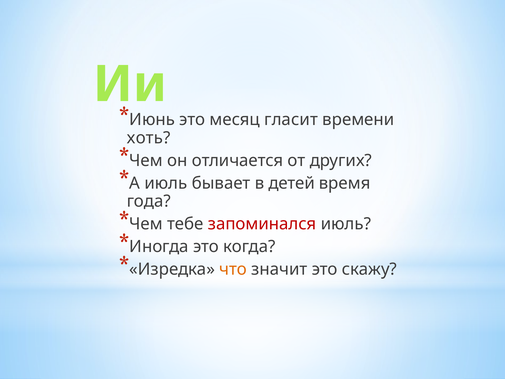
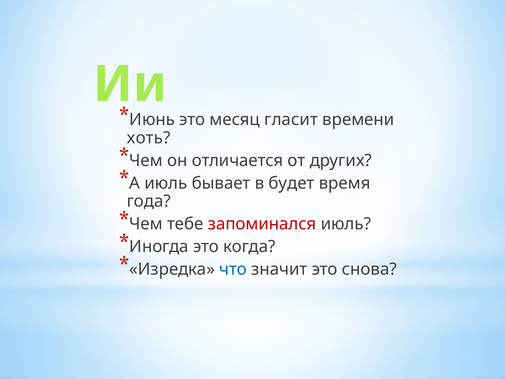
детей: детей -> будет (292, 183)
что colour: orange -> blue (233, 269)
скажу: скажу -> снова (369, 269)
